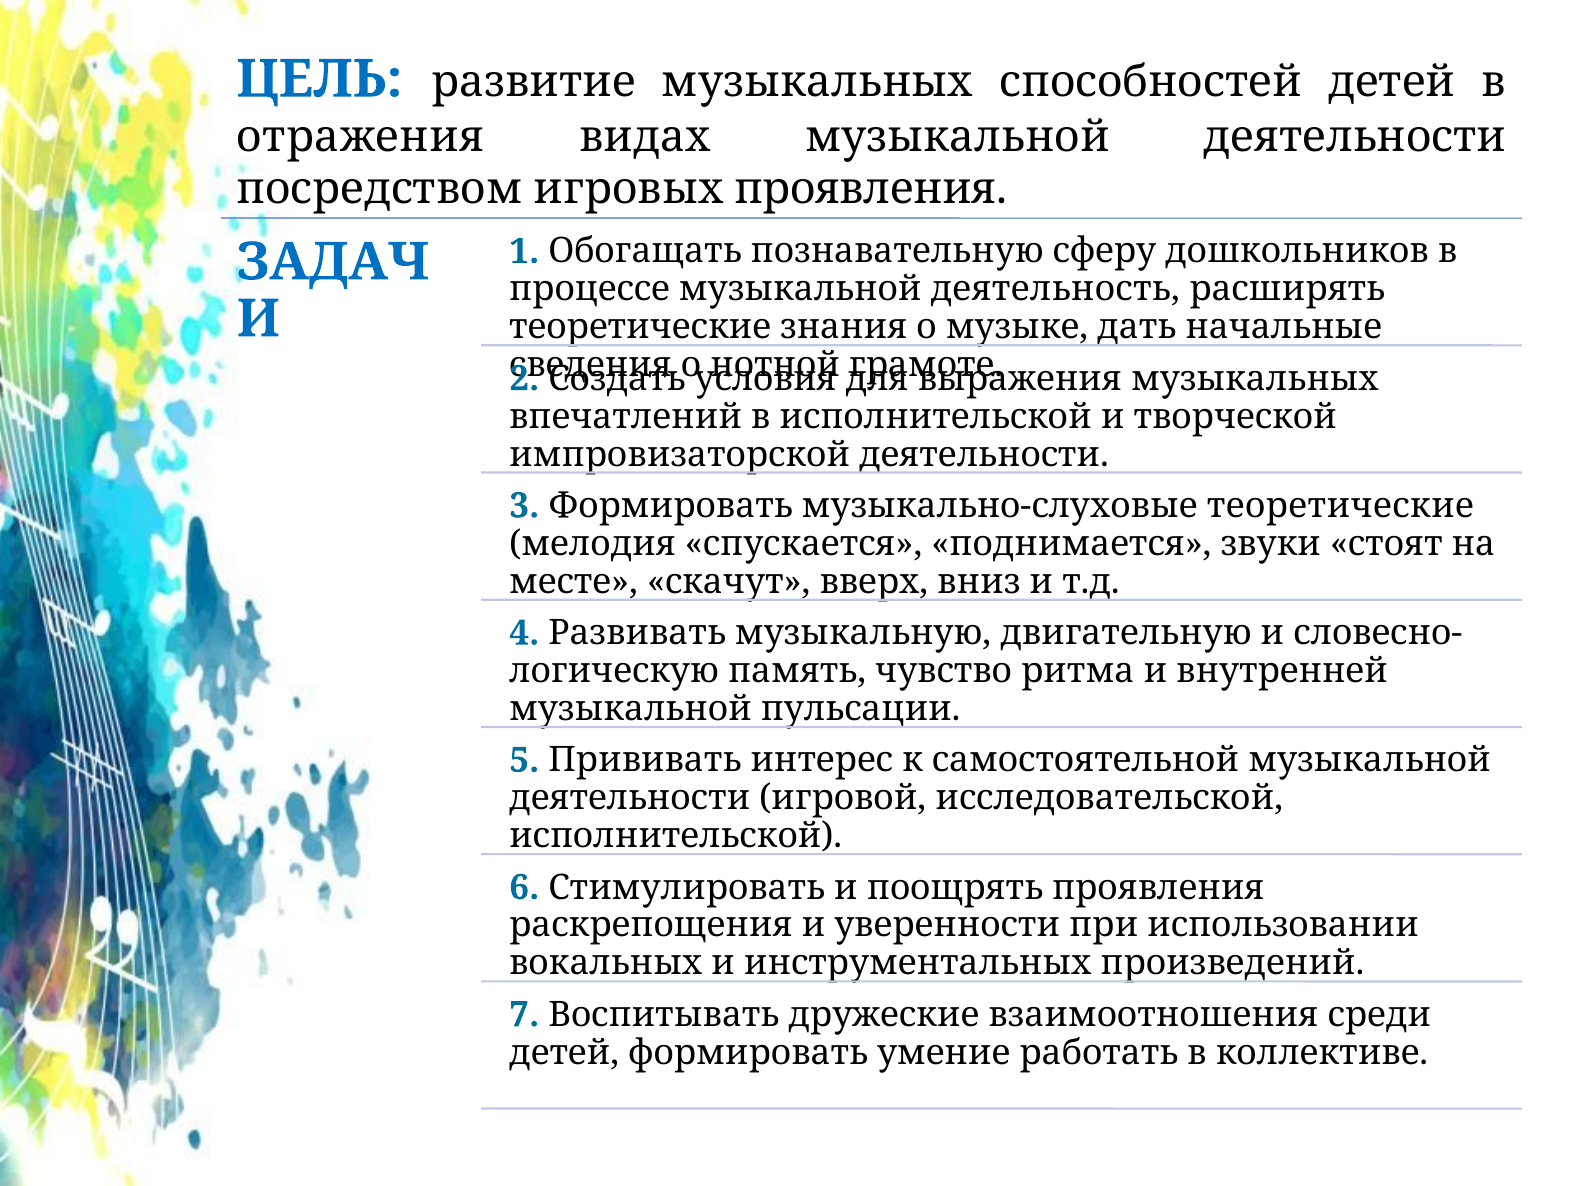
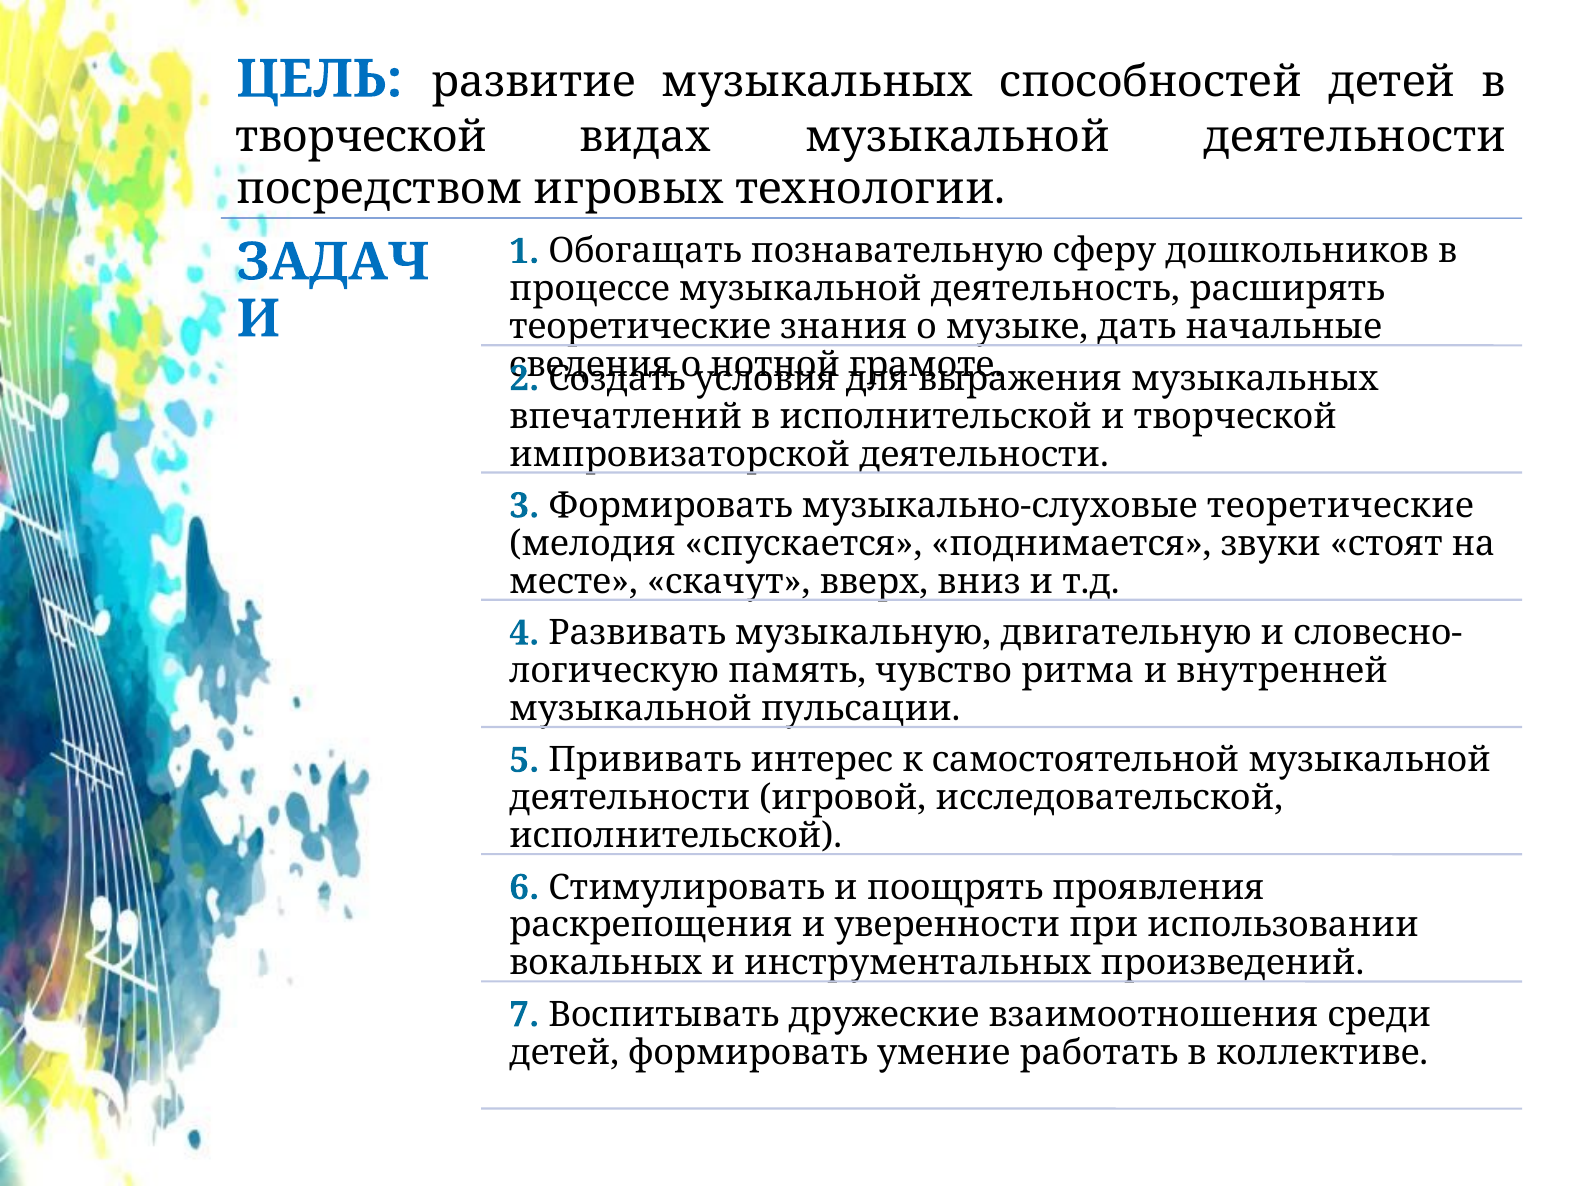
отражения: отражения -> творческой (361, 137)
игровых проявления: проявления -> технологии (871, 189)
